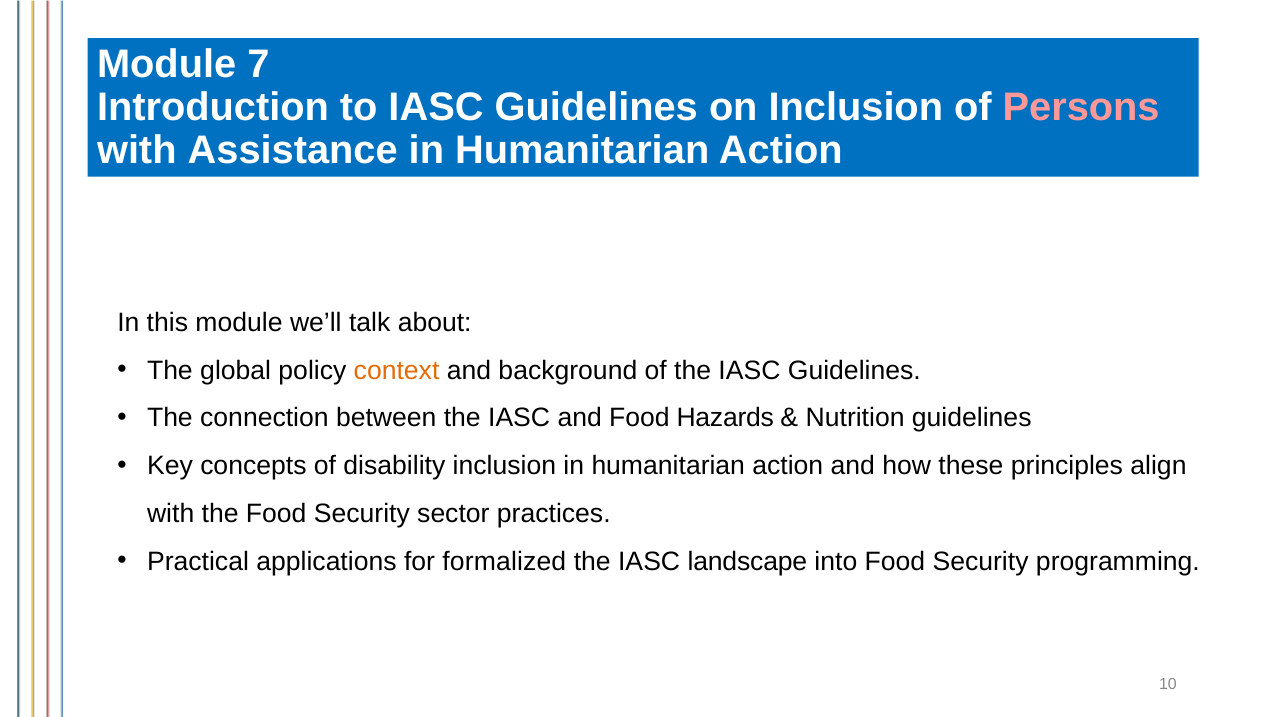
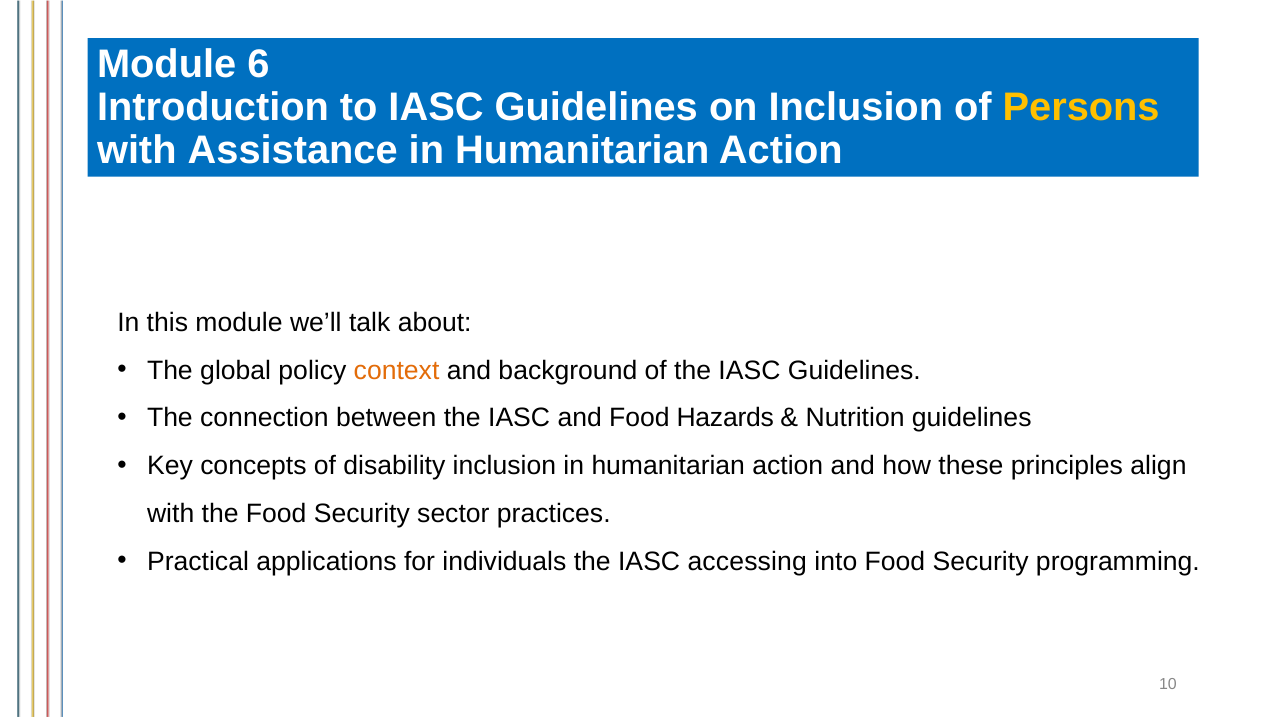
7: 7 -> 6 (258, 64)
Persons colour: pink -> yellow (1081, 107)
formalized: formalized -> individuals (504, 561)
landscape: landscape -> accessing (747, 561)
